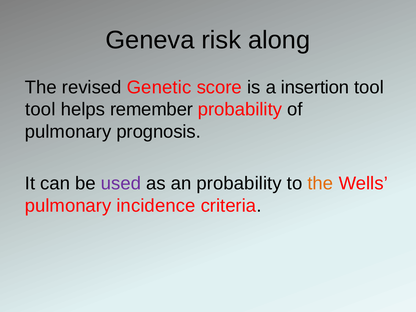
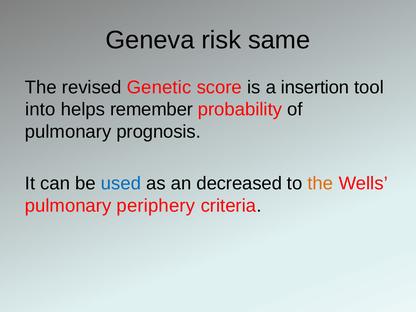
along: along -> same (279, 40)
tool: tool -> into (40, 109)
used colour: purple -> blue (121, 183)
an probability: probability -> decreased (239, 183)
incidence: incidence -> periphery (156, 206)
